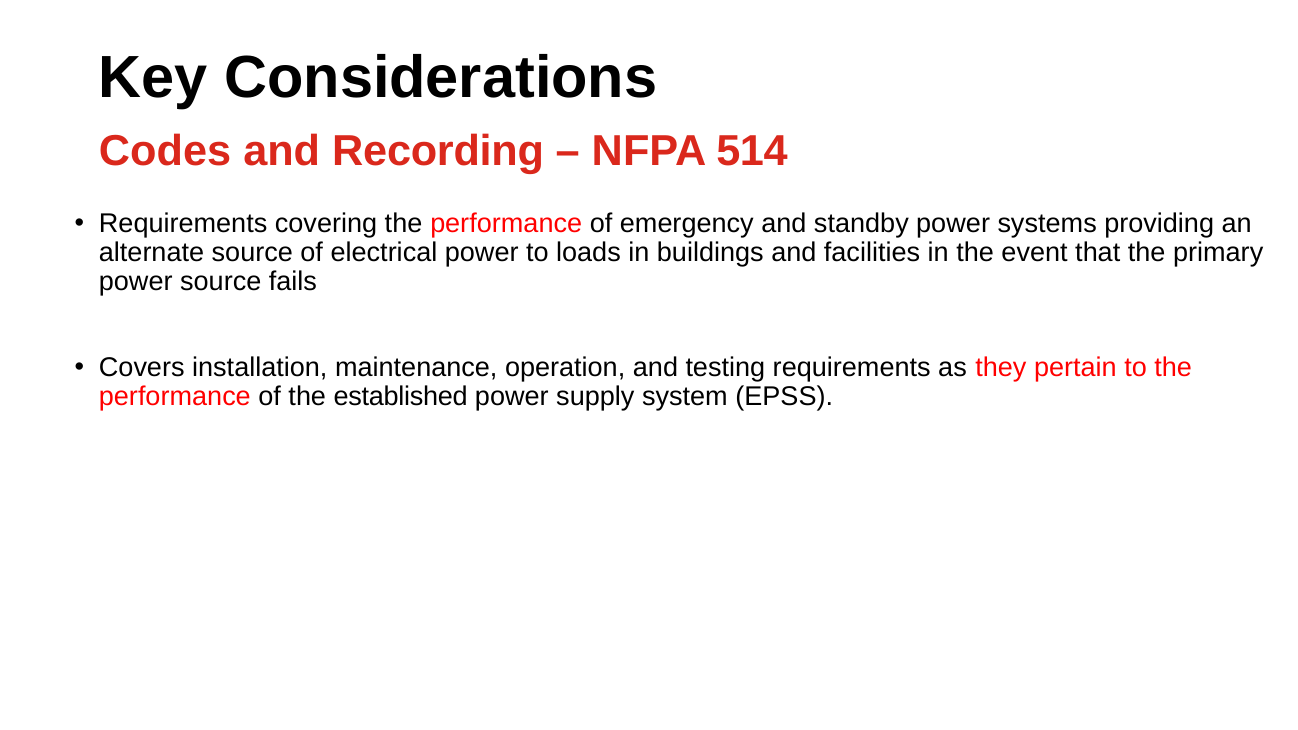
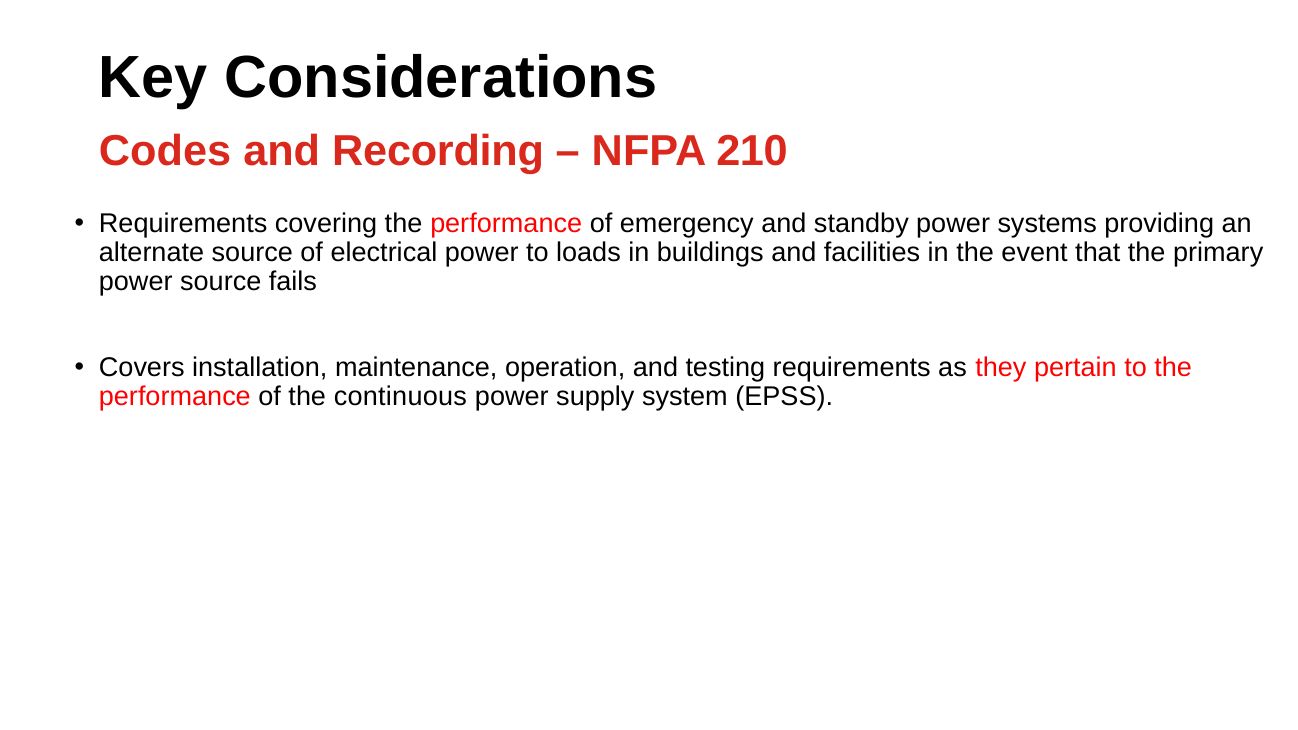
514: 514 -> 210 (752, 151)
established: established -> continuous (400, 397)
